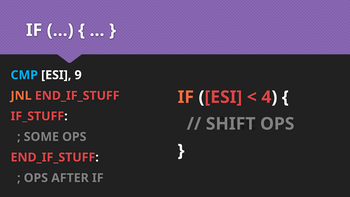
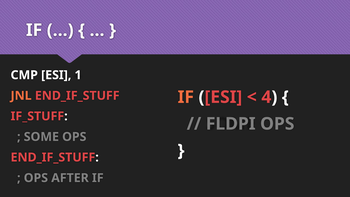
CMP colour: light blue -> white (24, 75)
9: 9 -> 1 (78, 75)
SHIFT: SHIFT -> FLDPI (231, 124)
